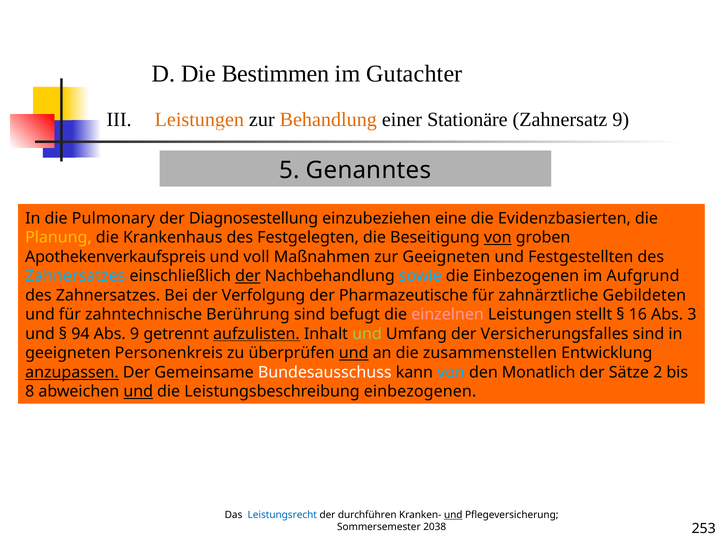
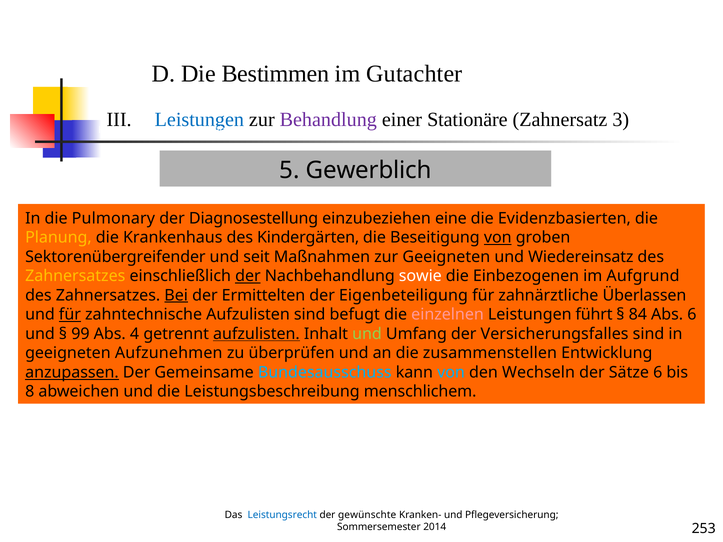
Leistungen colour: orange -> blue (199, 119)
Behandlung colour: orange -> purple (328, 119)
Zahnersatz 9: 9 -> 3 (621, 119)
Genanntes: Genanntes -> Gewerblich (369, 170)
Festgelegten: Festgelegten -> Kindergärten (308, 238)
Apothekenverkaufspreis: Apothekenverkaufspreis -> Sektorenübergreifender (115, 257)
voll: voll -> seit (257, 257)
Festgestellten: Festgestellten -> Wiedereinsatz (581, 257)
Zahnersatzes colour: light blue -> yellow (75, 276)
sowie colour: light blue -> white (420, 276)
Bei underline: none -> present (176, 295)
Verfolgung: Verfolgung -> Ermittelten (263, 295)
Pharmazeutische: Pharmazeutische -> Eigenbeteiligung (403, 295)
Gebildeten: Gebildeten -> Überlassen (644, 295)
für underline: none -> present (70, 315)
zahntechnische Berührung: Berührung -> Aufzulisten (248, 315)
stellt: stellt -> führt (594, 315)
16: 16 -> 84 (638, 315)
Abs 3: 3 -> 6 (692, 315)
94: 94 -> 99 (80, 334)
Abs 9: 9 -> 4 (135, 334)
Personenkreis: Personenkreis -> Aufzunehmen (169, 353)
und underline: present -> none (354, 353)
Bundesausschuss colour: white -> light blue (325, 373)
Monatlich: Monatlich -> Wechseln (539, 373)
Sätze 2: 2 -> 6 (658, 373)
und underline: present -> none (138, 392)
Leistungsbeschreibung einbezogenen: einbezogenen -> menschlichem (420, 392)
durchführen: durchführen -> gewünschte (367, 515)
und underline: present -> none (453, 515)
2038: 2038 -> 2014 (435, 527)
